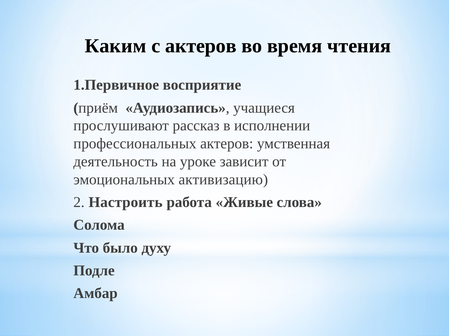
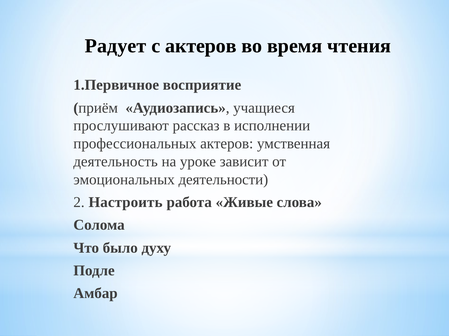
Каким: Каким -> Радует (116, 46)
активизацию: активизацию -> деятельности (223, 180)
